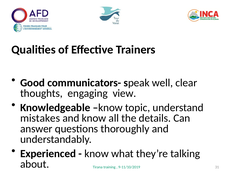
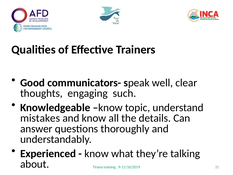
view: view -> such (124, 93)
